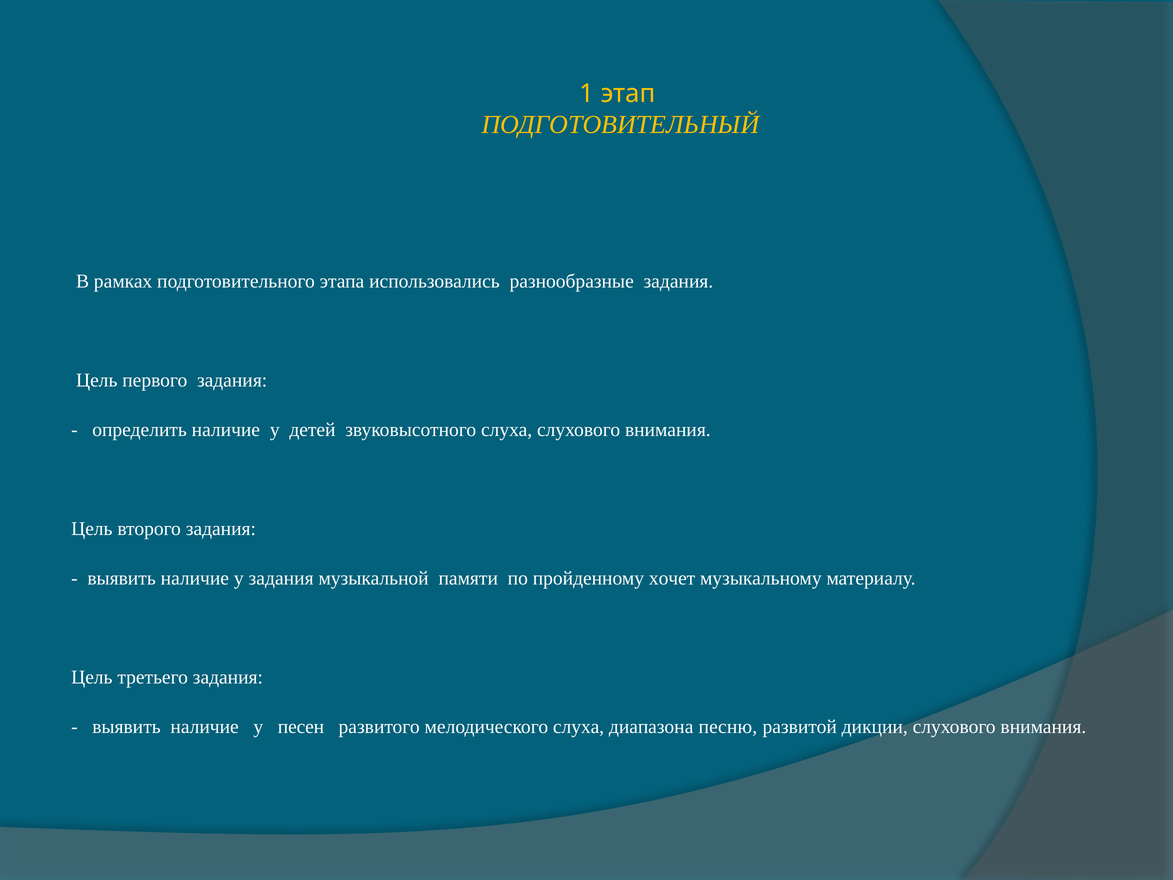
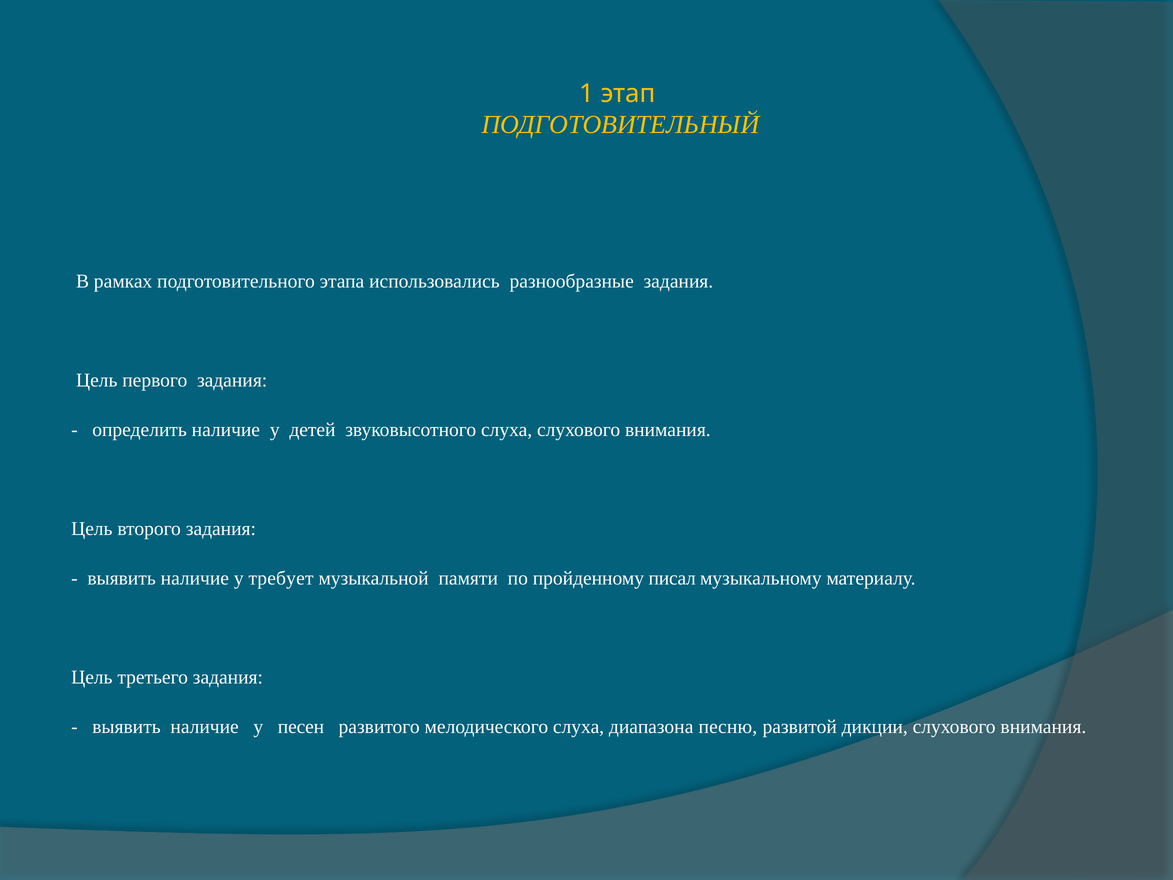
у задания: задания -> требует (281, 578)
хочет: хочет -> писал (672, 578)
